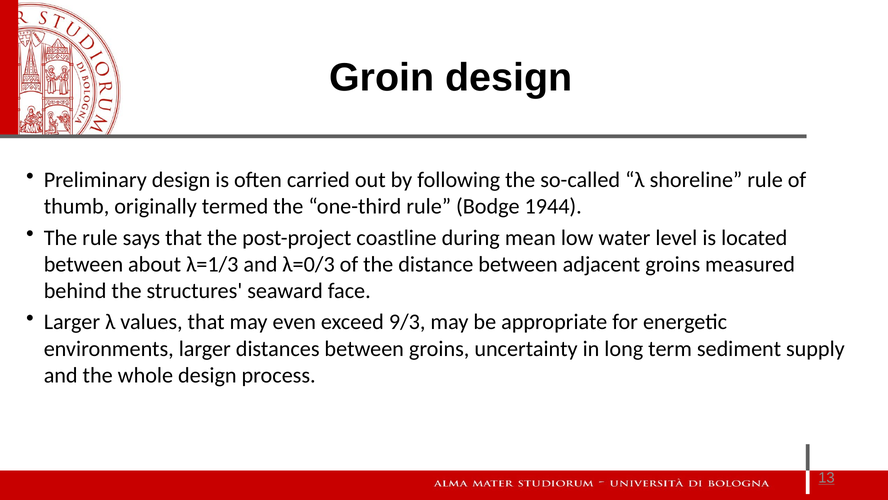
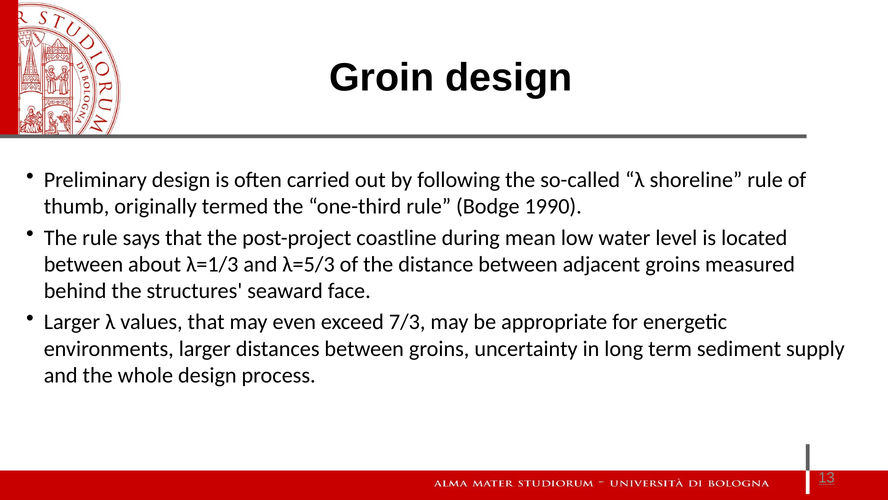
1944: 1944 -> 1990 (553, 206)
λ=0/3: λ=0/3 -> λ=5/3 (309, 264)
9/3: 9/3 -> 7/3 (407, 322)
